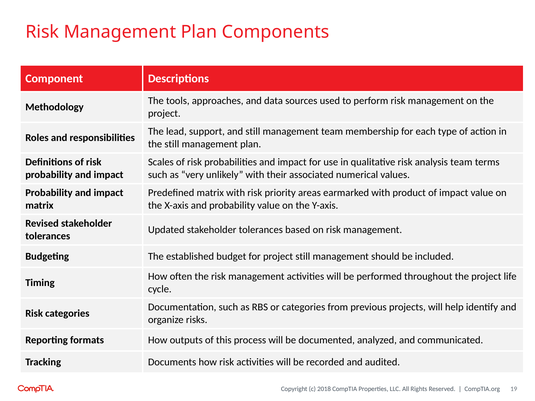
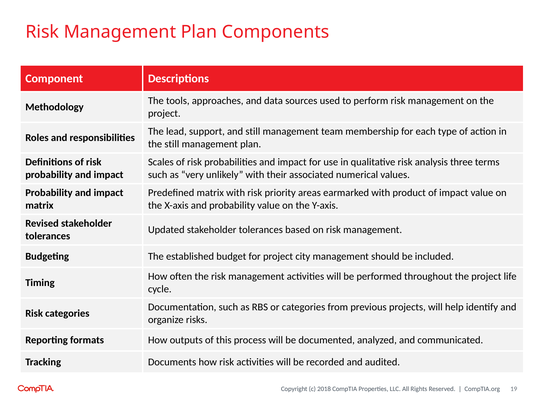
analysis team: team -> three (461, 162)
project still: still -> city (303, 256)
